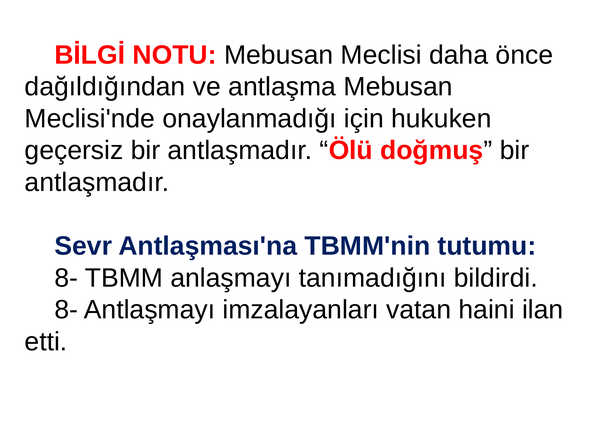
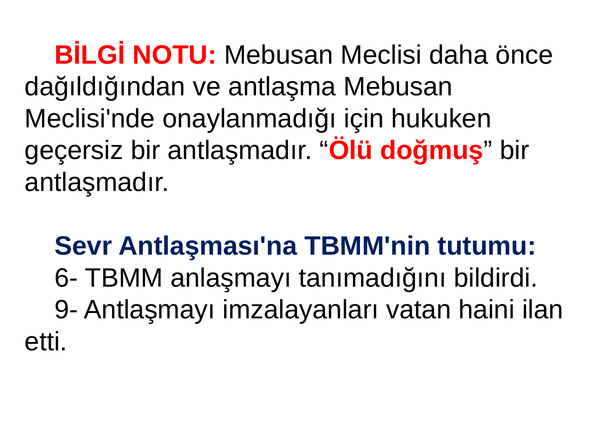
8-: 8- -> 6- (66, 278)
8-: 8- -> 9- (66, 310)
